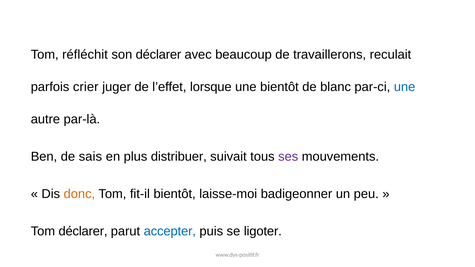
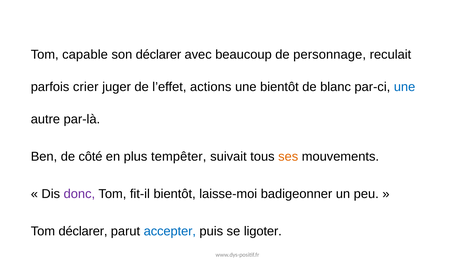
réfléchit: réfléchit -> capable (85, 55)
travaillerons: travaillerons -> personnage (330, 55)
lorsque: lorsque -> actions (211, 87)
sais: sais -> côté (91, 157)
distribuer: distribuer -> tempêter (179, 157)
ses colour: purple -> orange (288, 157)
donc colour: orange -> purple (79, 194)
